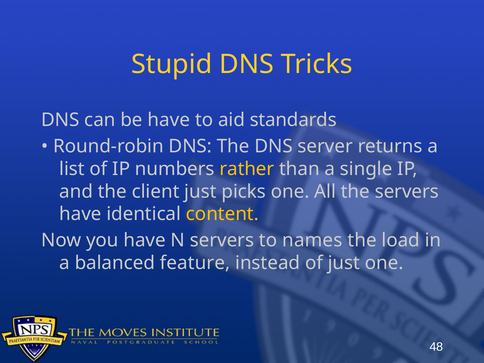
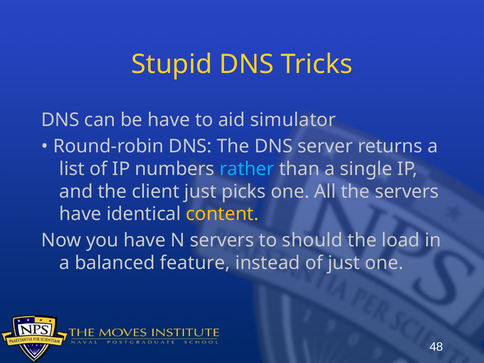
standards: standards -> simulator (293, 120)
rather colour: yellow -> light blue (247, 169)
names: names -> should (312, 240)
